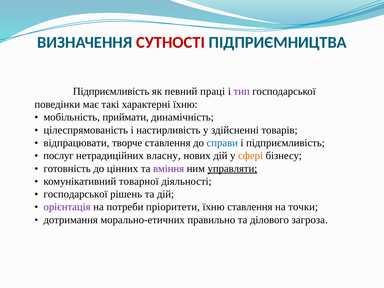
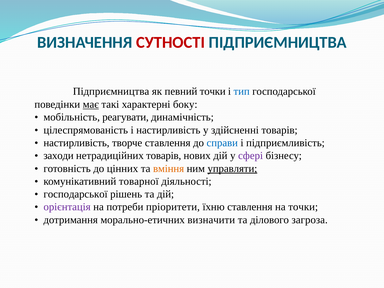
Підприємливість: Підприємливість -> Підприємництва (111, 91)
певний праці: праці -> точки (213, 91)
тип colour: purple -> blue (242, 91)
має underline: none -> present (91, 104)
характерні їхню: їхню -> боку (185, 104)
приймати: приймати -> реагувати (126, 117)
відпрацювати: відпрацювати -> настирливість (76, 143)
послуг: послуг -> заходи (58, 156)
нетрадиційних власну: власну -> товарів (164, 156)
сфері colour: orange -> purple (251, 156)
вміння colour: purple -> orange (169, 168)
правильно: правильно -> визначити (211, 220)
